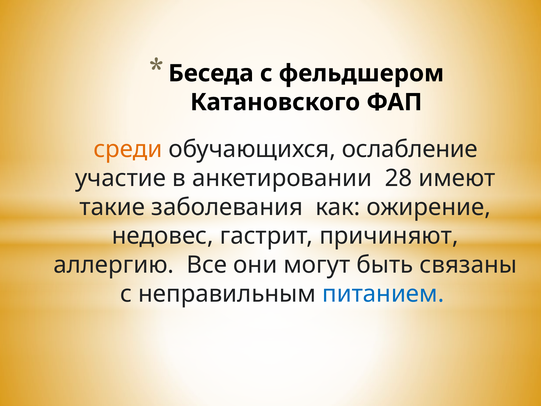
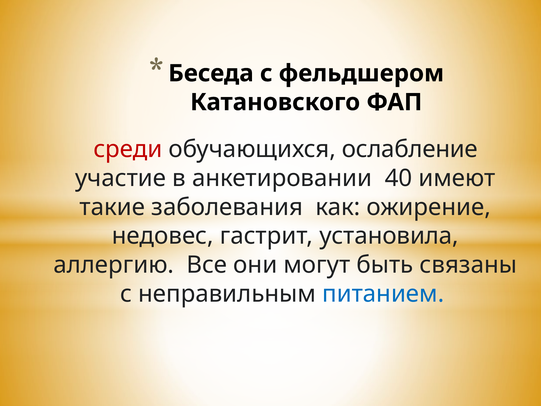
среди colour: orange -> red (128, 149)
28: 28 -> 40 (399, 178)
причиняют: причиняют -> установила (389, 236)
